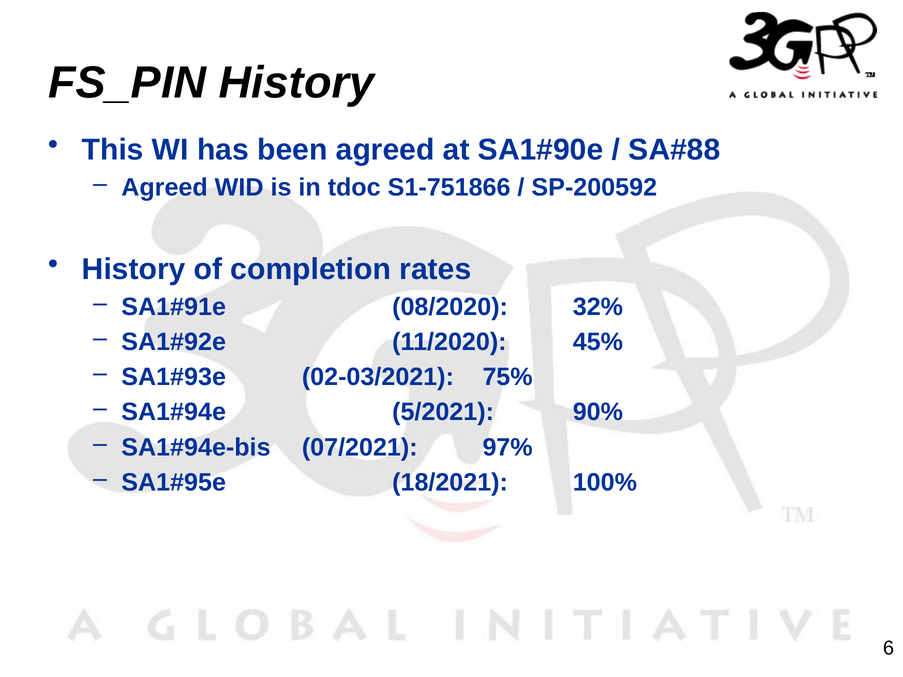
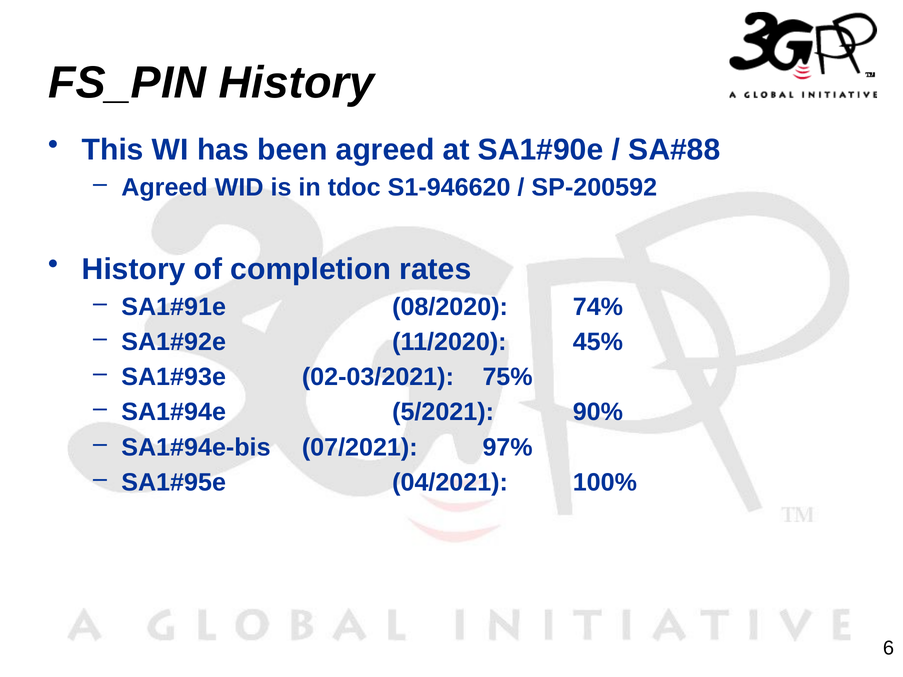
S1-751866: S1-751866 -> S1-946620 (449, 188)
32%: 32% -> 74% (598, 307)
18/2021: 18/2021 -> 04/2021 (450, 483)
